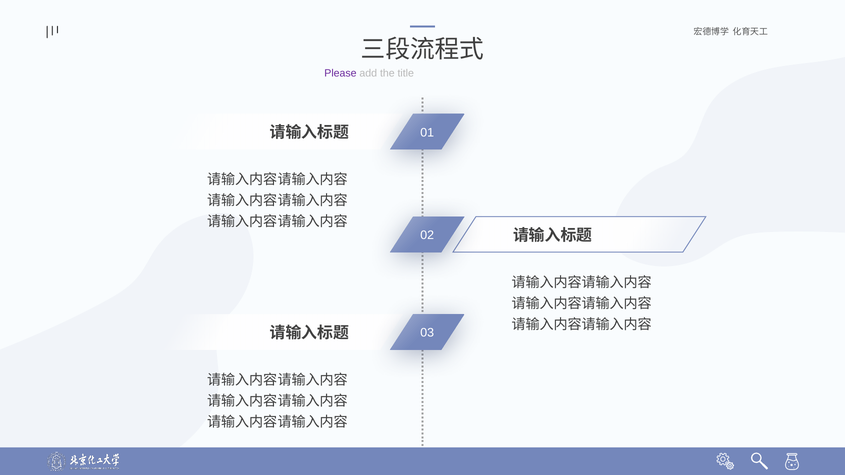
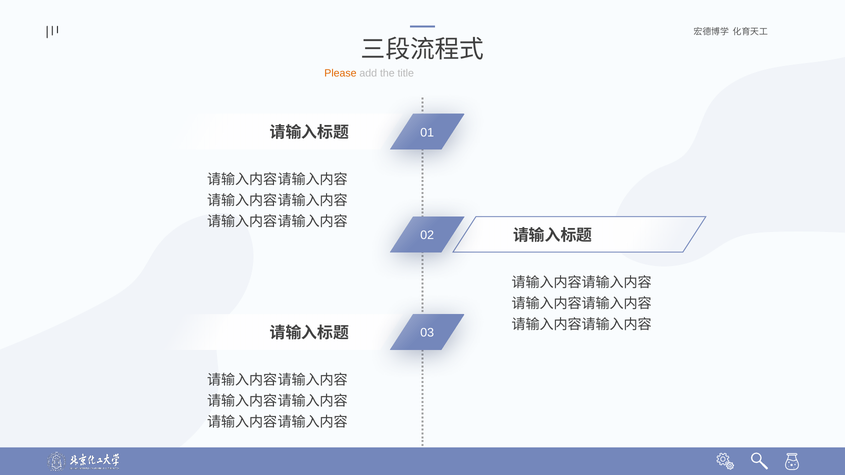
Please colour: purple -> orange (340, 74)
